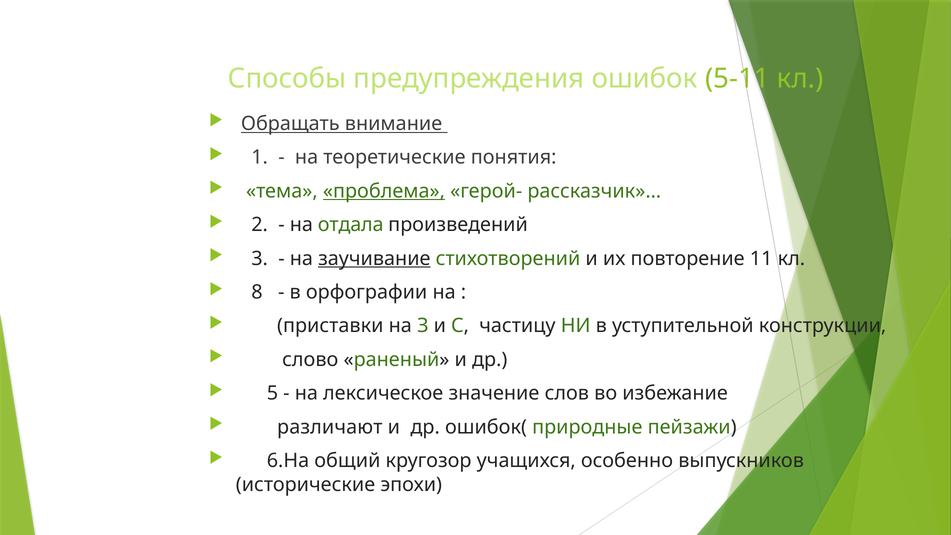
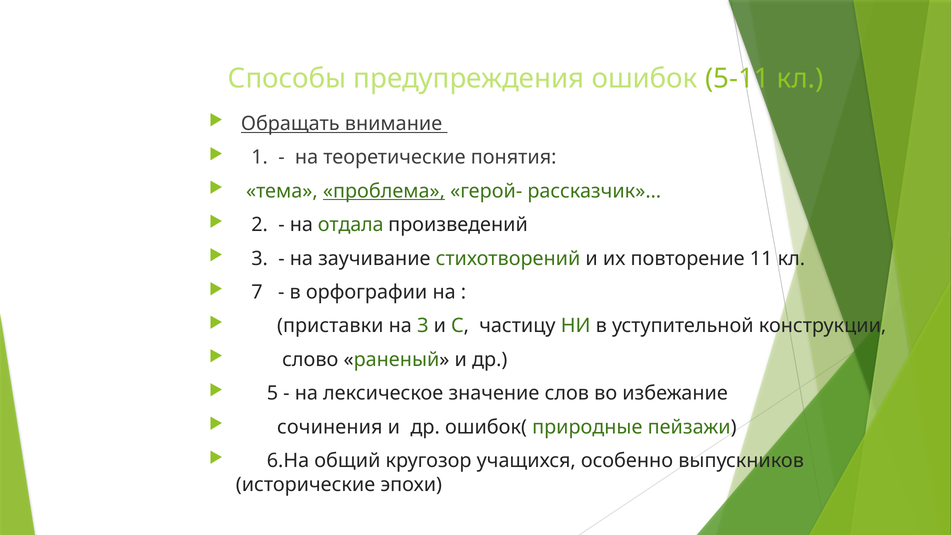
заучивание underline: present -> none (374, 258)
8: 8 -> 7 (257, 292)
различают: различают -> сочинения (330, 427)
